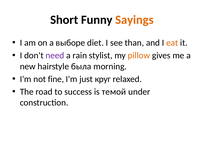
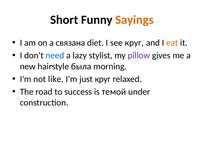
выборе: выборе -> связана (70, 43)
see than: than -> круг (134, 43)
need colour: purple -> blue (55, 55)
rain: rain -> lazy (80, 55)
pillow colour: orange -> purple (139, 55)
fine: fine -> like (56, 79)
